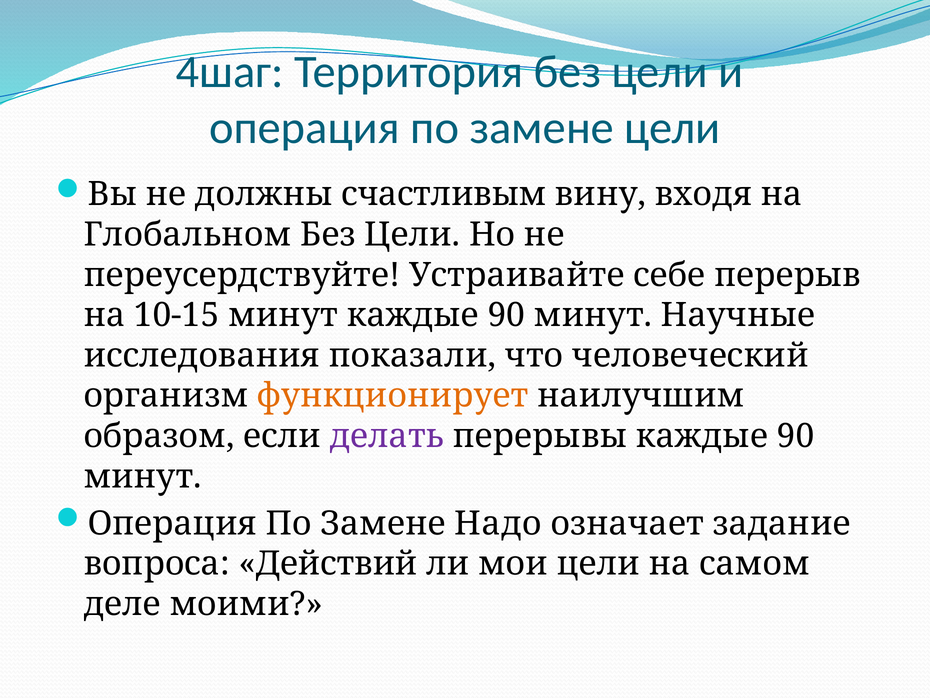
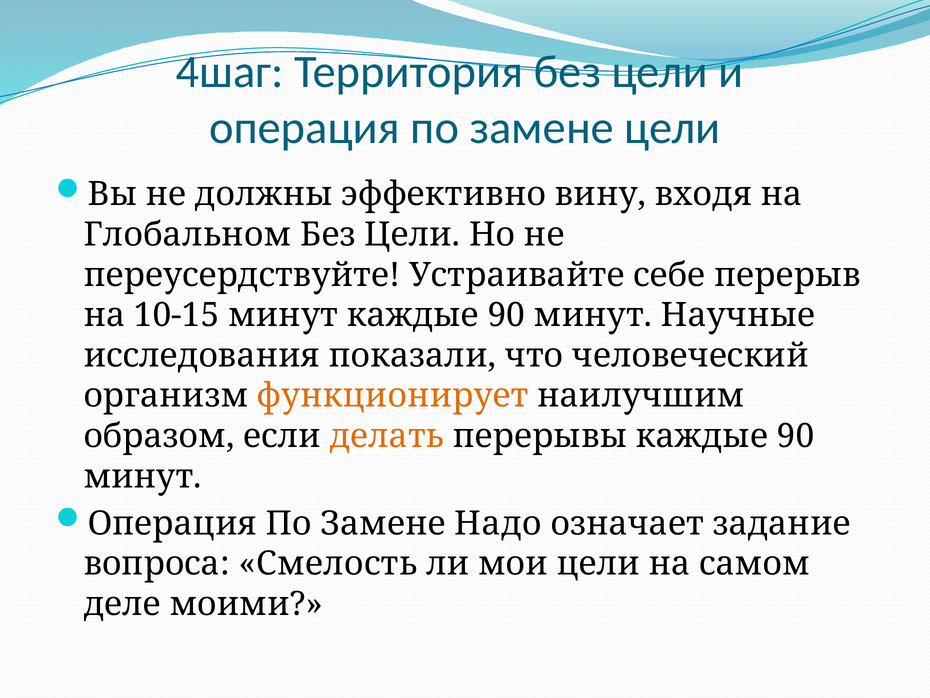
счастливым: счастливым -> эффективно (444, 194)
делать colour: purple -> orange (387, 436)
Действий: Действий -> Смелость (328, 563)
